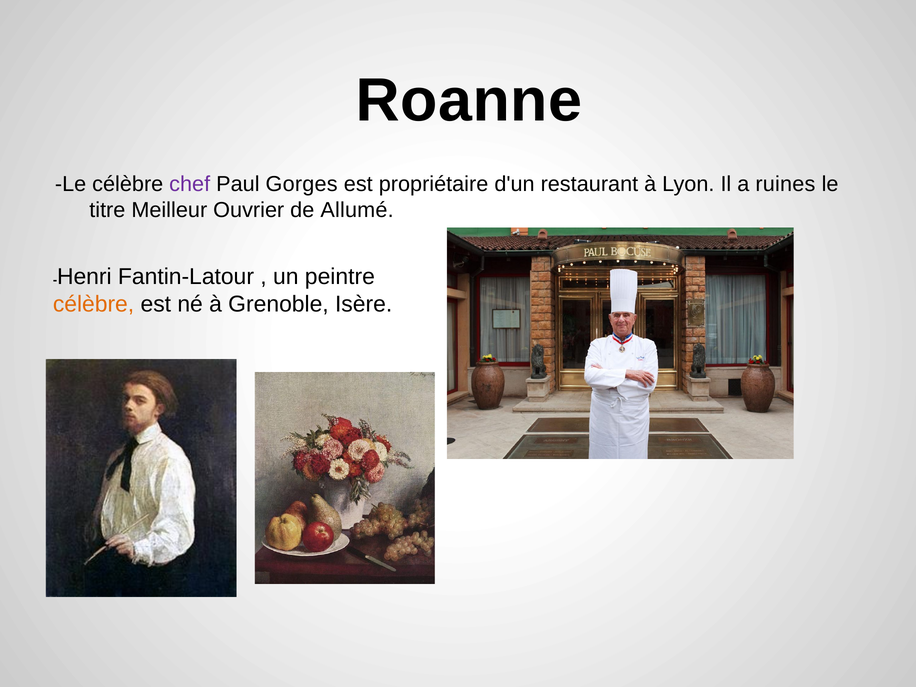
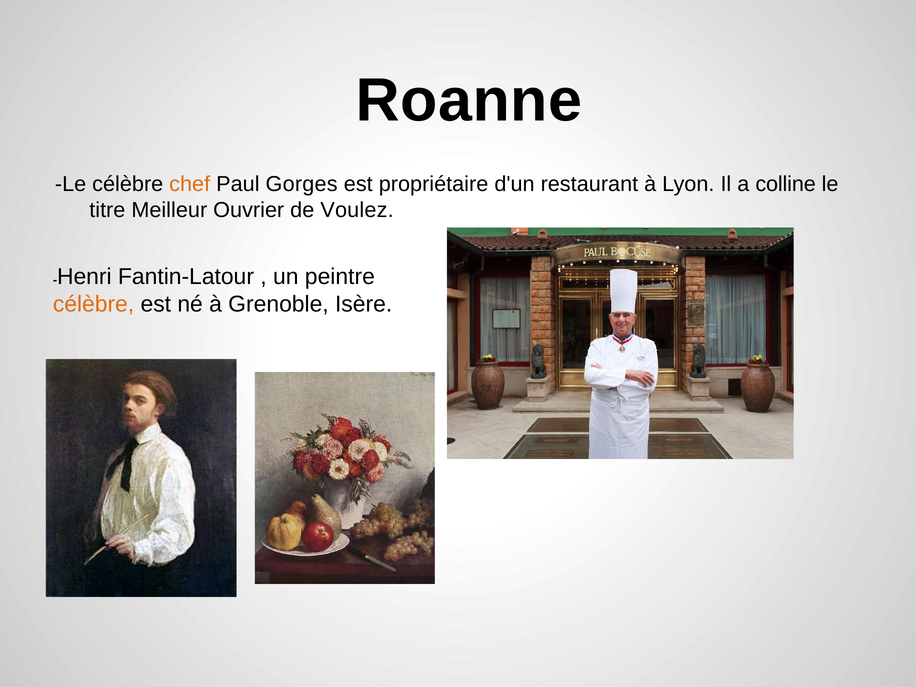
chef colour: purple -> orange (190, 184)
ruines: ruines -> colline (786, 184)
Allumé: Allumé -> Voulez (357, 210)
